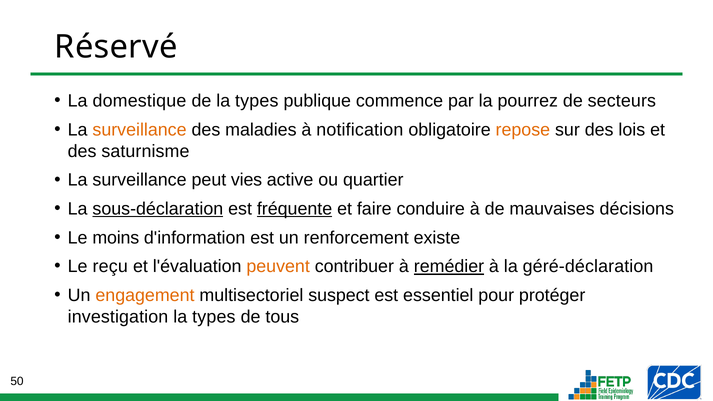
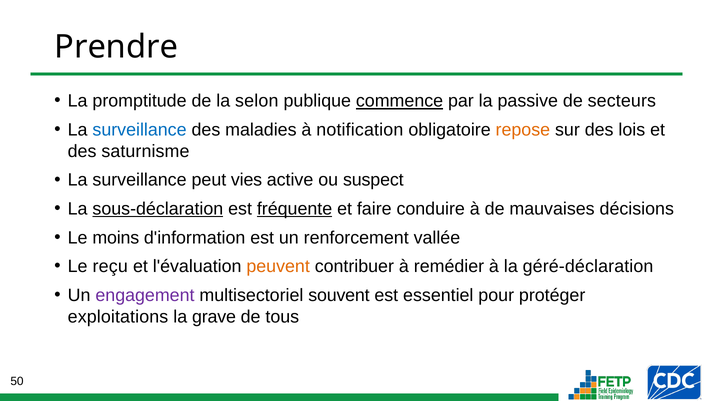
Réservé: Réservé -> Prendre (116, 47)
domestique: domestique -> promptitude (140, 101)
de la types: types -> selon (257, 101)
commence underline: none -> present (400, 101)
pourrez: pourrez -> passive (528, 101)
surveillance colour: orange -> blue (140, 130)
quartier: quartier -> suspect (373, 180)
existe: existe -> vallée (437, 238)
remédier underline: present -> none (449, 267)
engagement colour: orange -> purple (145, 295)
suspect: suspect -> souvent (339, 295)
investigation: investigation -> exploitations (118, 317)
types: types -> grave (214, 317)
